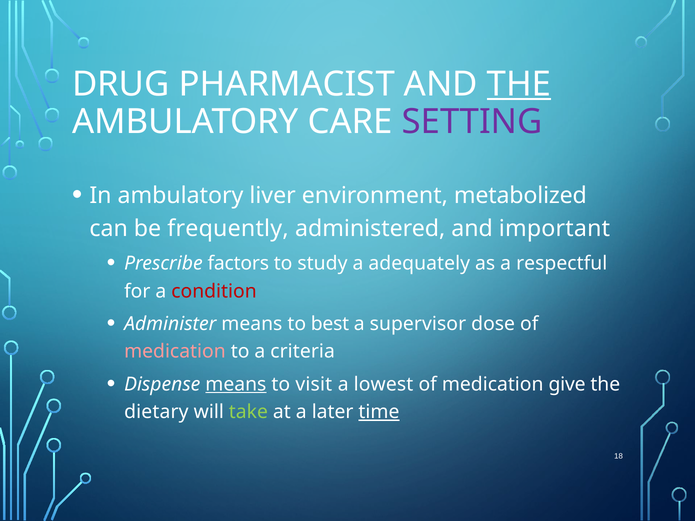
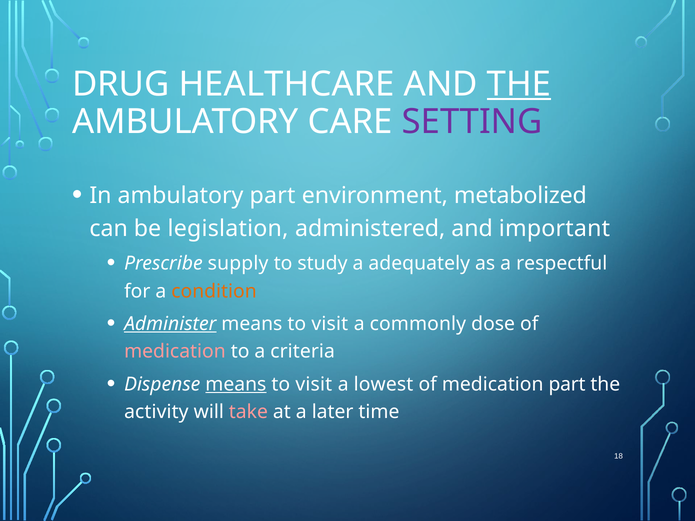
PHARMACIST: PHARMACIST -> HEALTHCARE (287, 84)
ambulatory liver: liver -> part (272, 196)
frequently: frequently -> legislation (228, 229)
factors: factors -> supply (238, 264)
condition colour: red -> orange (214, 291)
Administer underline: none -> present (170, 324)
best: best -> visit (330, 324)
supervisor: supervisor -> commonly (418, 324)
medication give: give -> part (567, 384)
dietary: dietary -> activity (156, 412)
take colour: light green -> pink (248, 412)
time underline: present -> none (379, 412)
